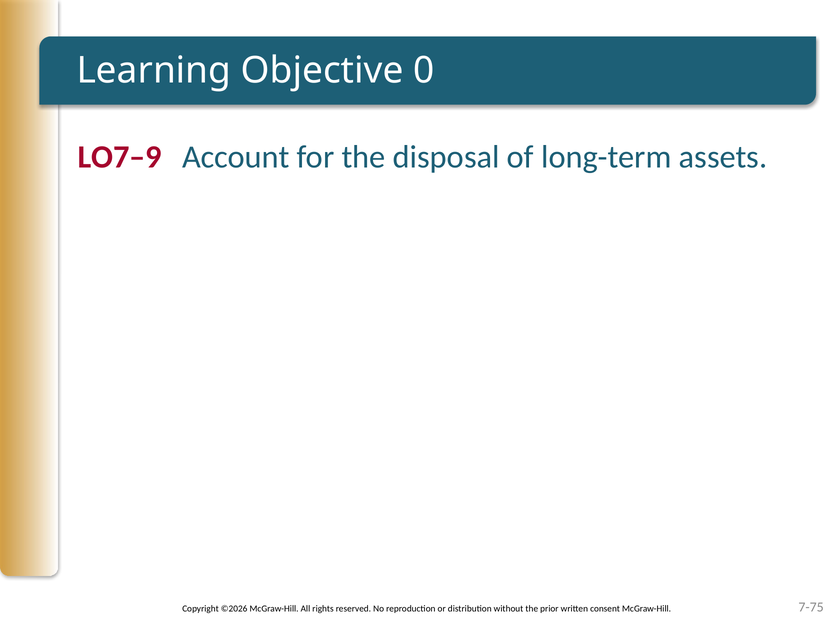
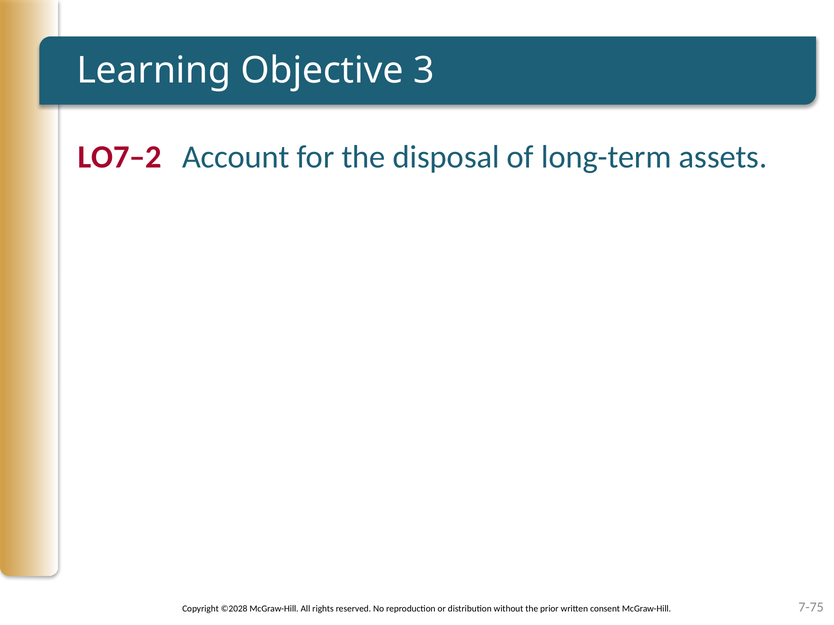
0: 0 -> 3 (424, 71)
LO7–9: LO7–9 -> LO7–2 (120, 157)
©2026: ©2026 -> ©2028 (234, 609)
